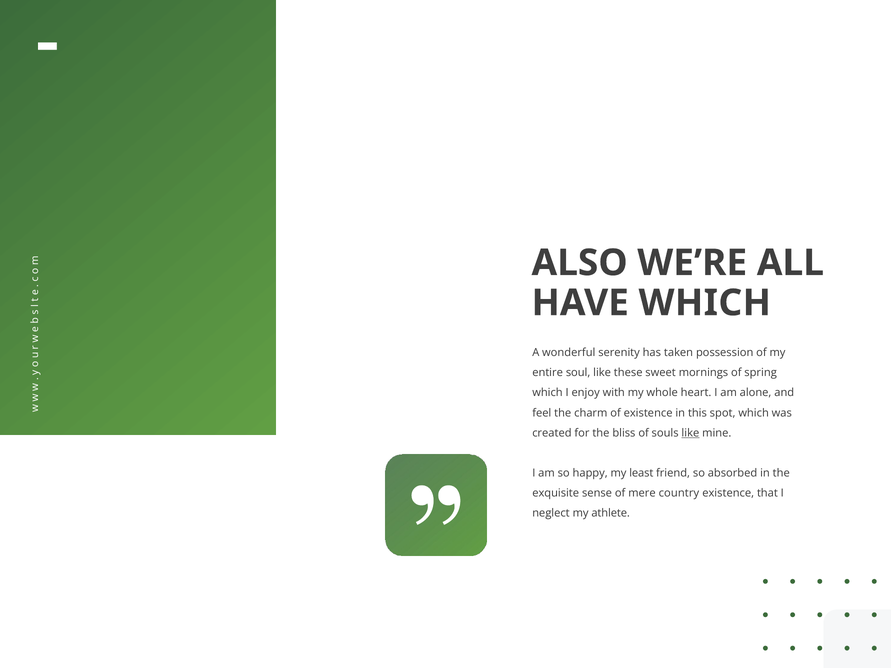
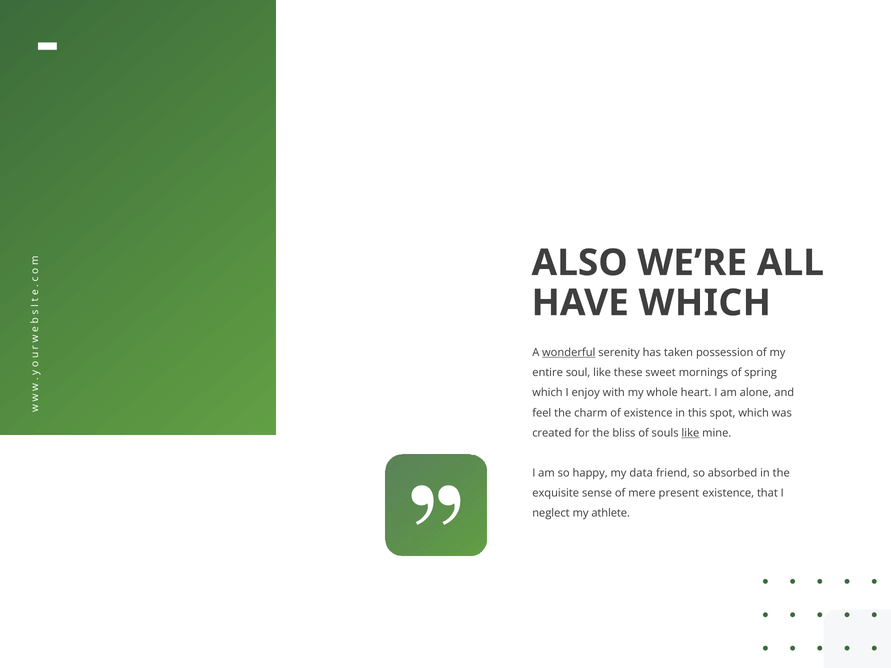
wonderful underline: none -> present (569, 353)
least: least -> data (641, 473)
country: country -> present (679, 493)
